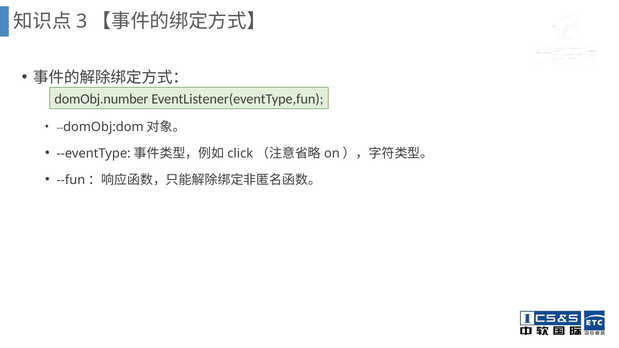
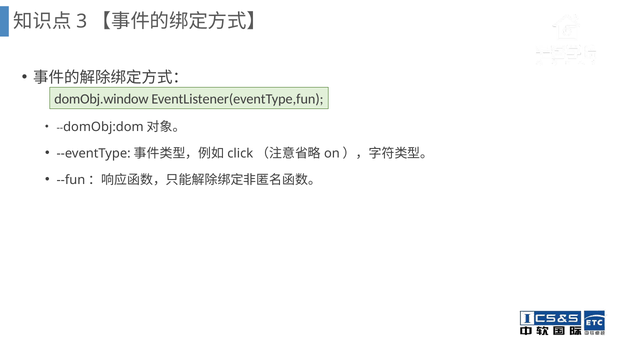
domObj.number: domObj.number -> domObj.window (101, 99)
